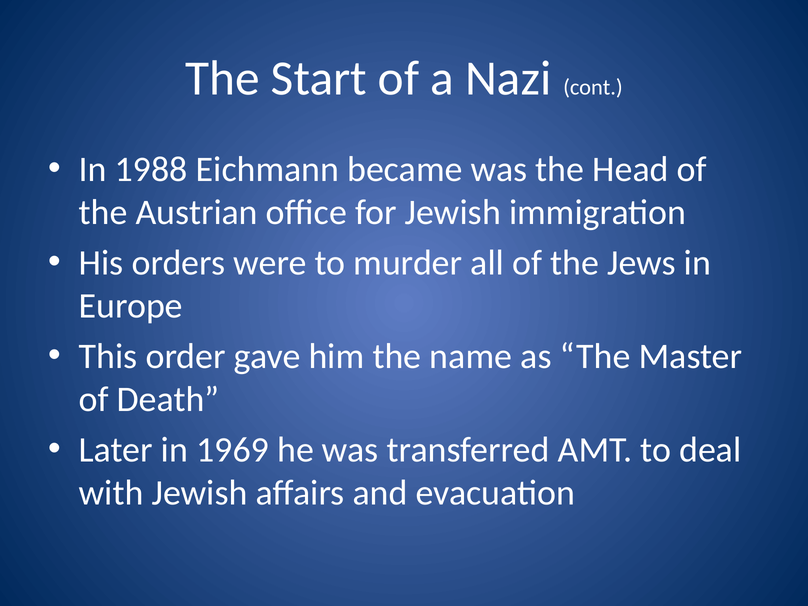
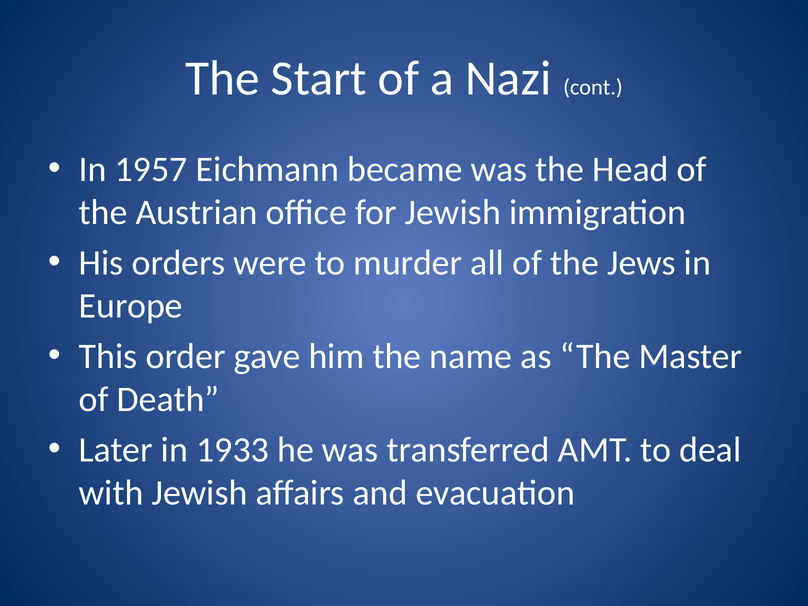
1988: 1988 -> 1957 (151, 170)
1969: 1969 -> 1933 (233, 450)
